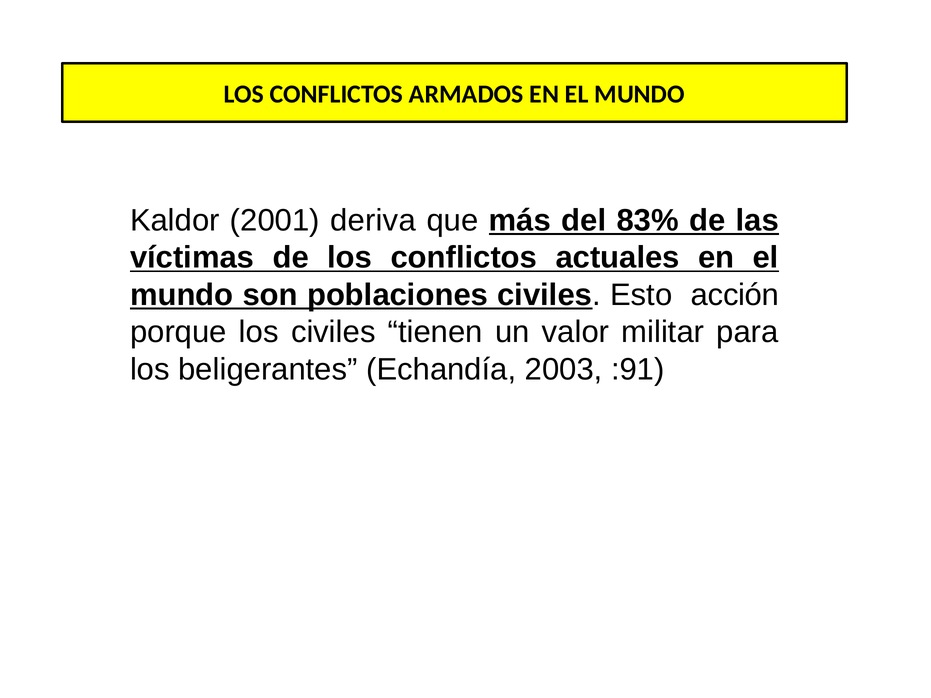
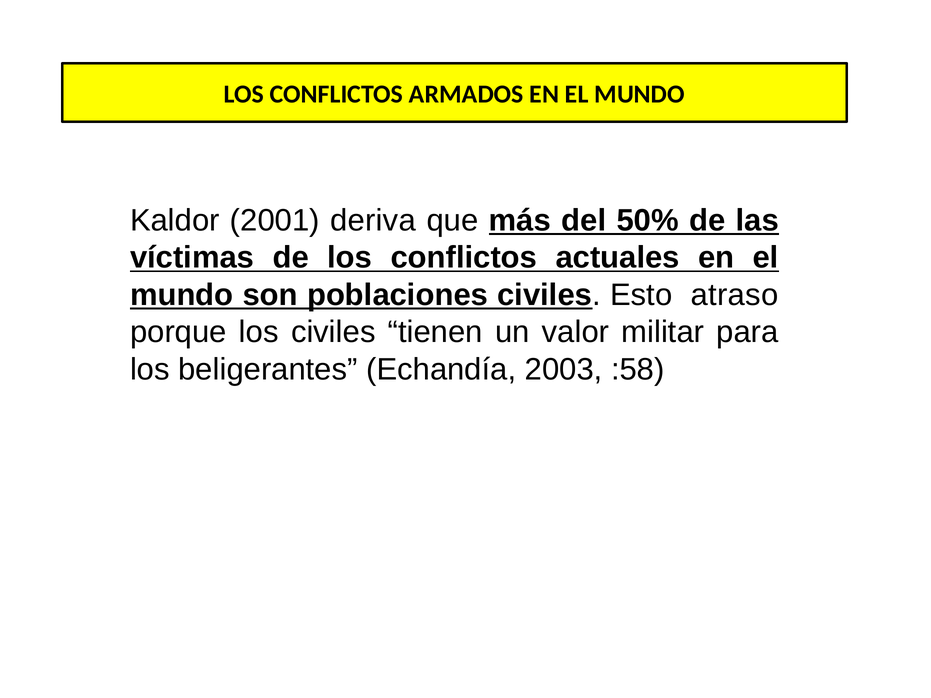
83%: 83% -> 50% (648, 221)
acción: acción -> atraso (735, 295)
:91: :91 -> :58 (638, 369)
